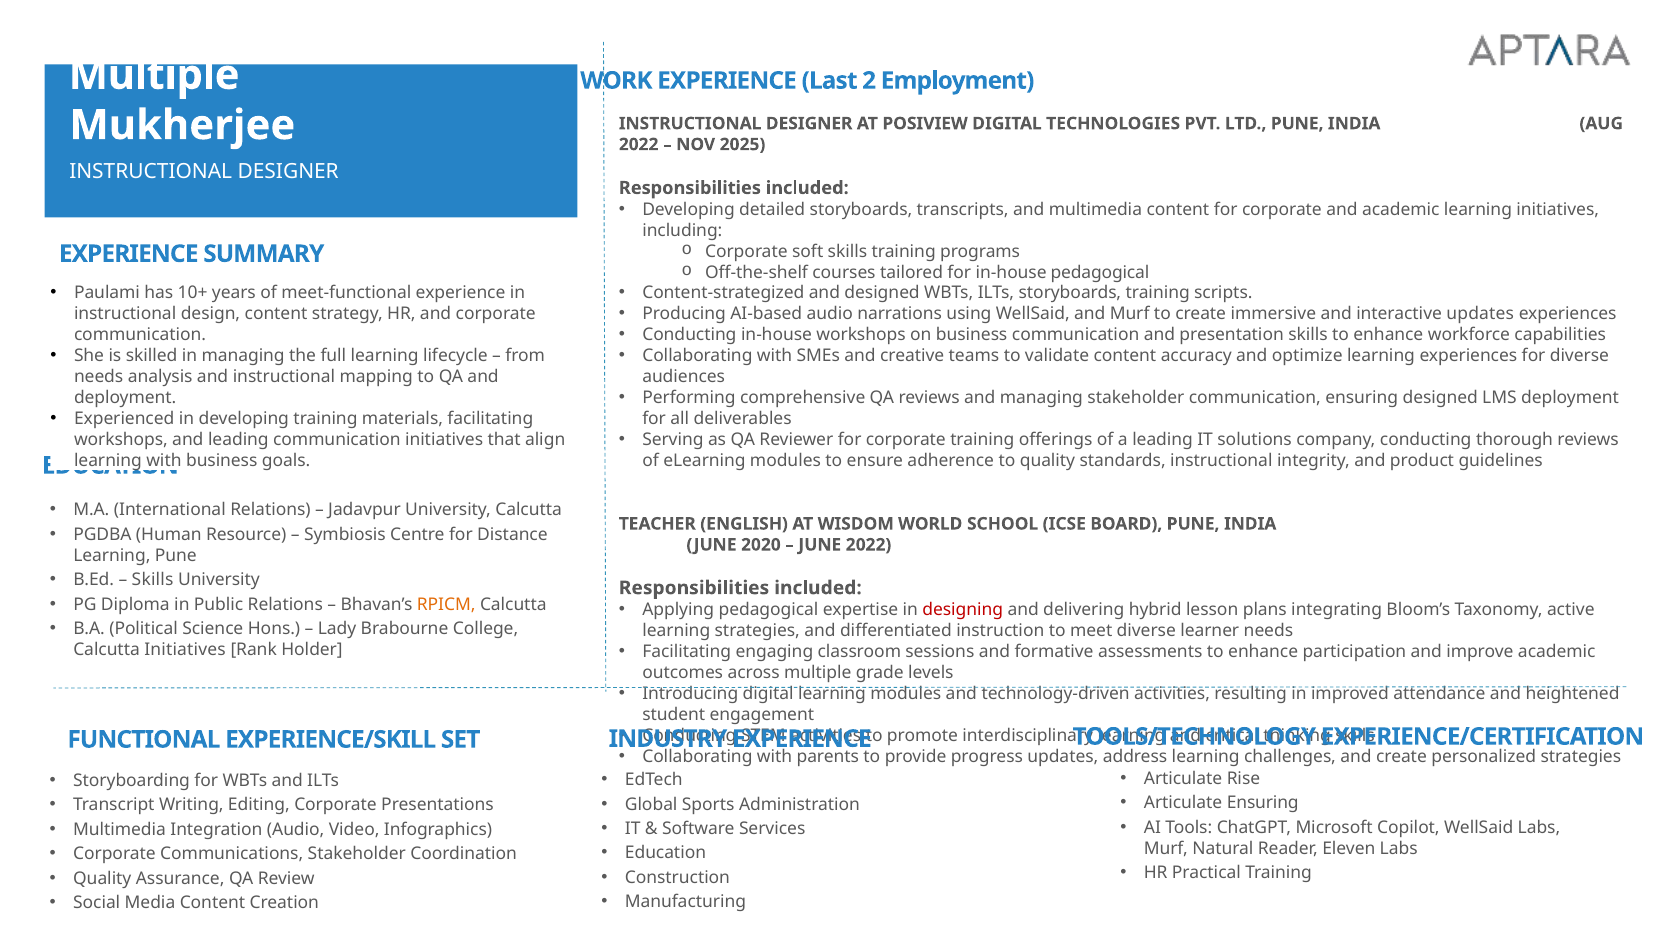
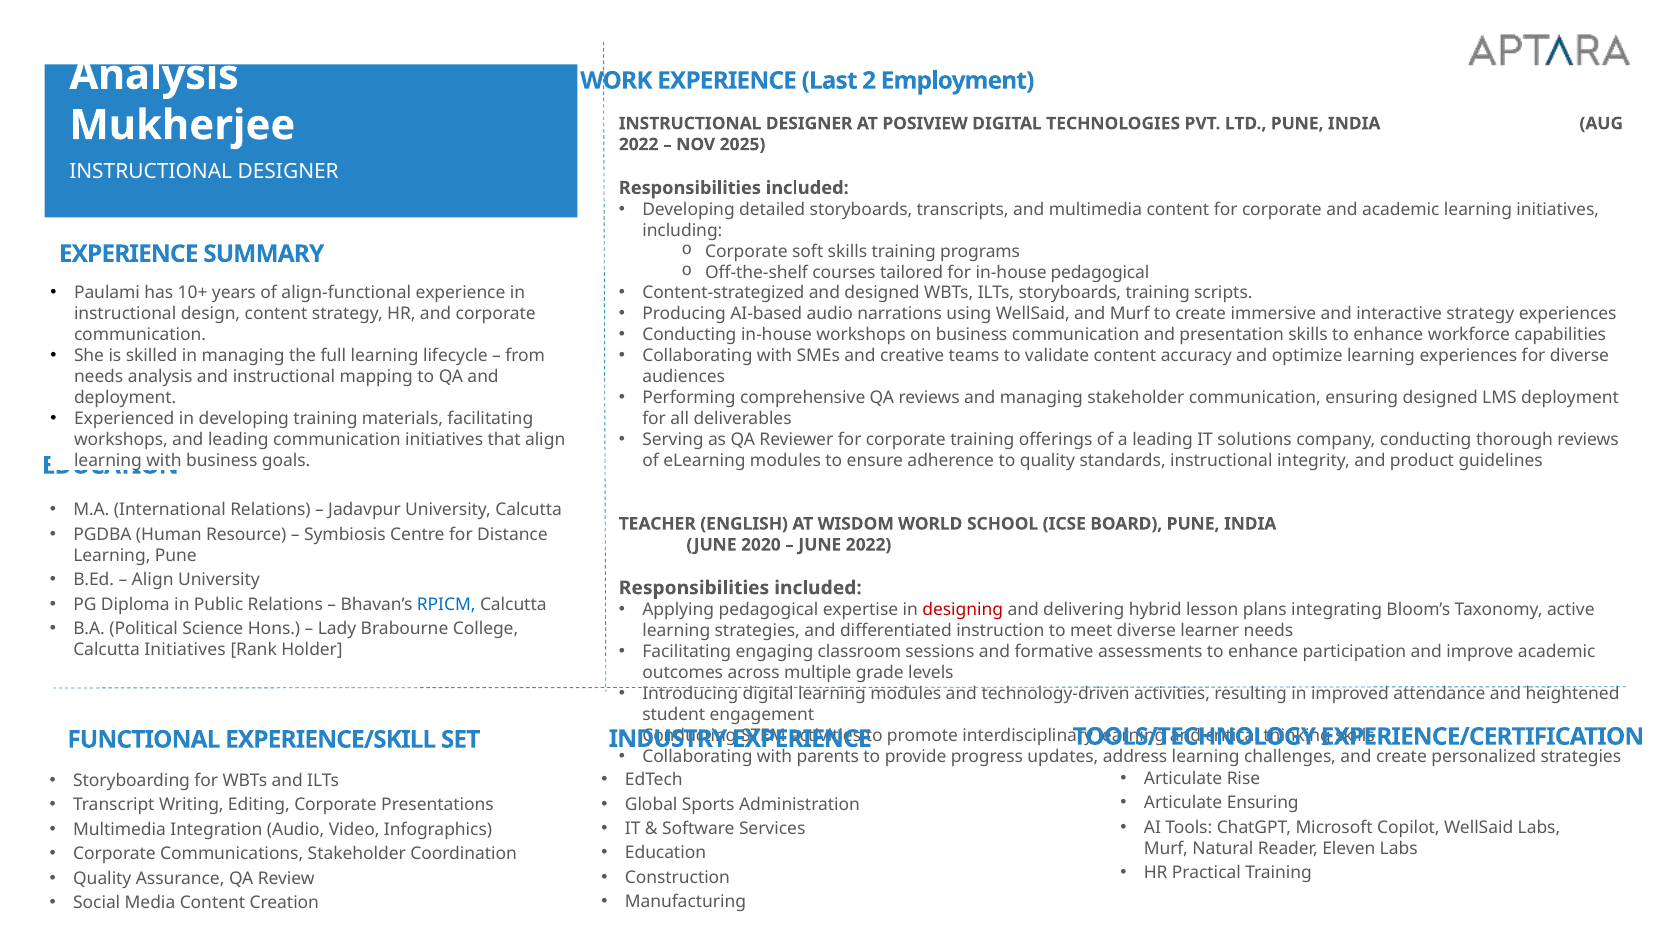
Multiple: Multiple -> Analysis (154, 75)
meet-functional: meet-functional -> align-functional (346, 293)
interactive updates: updates -> strategy (1480, 314)
Skills: Skills -> Align (153, 580)
RPICM colour: orange -> blue (446, 604)
